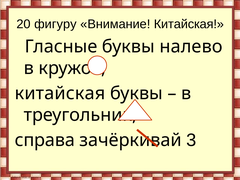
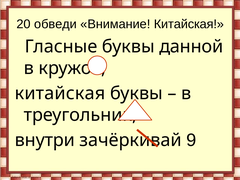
фигуру: фигуру -> обведи (56, 24)
налево: налево -> данной (191, 47)
справа: справа -> внутри (45, 140)
3: 3 -> 9 (191, 140)
